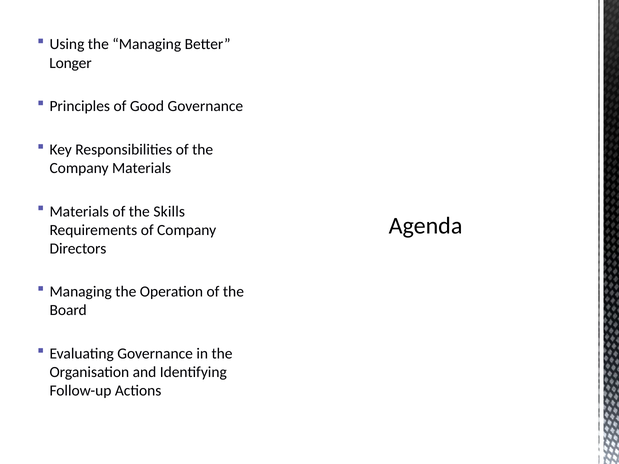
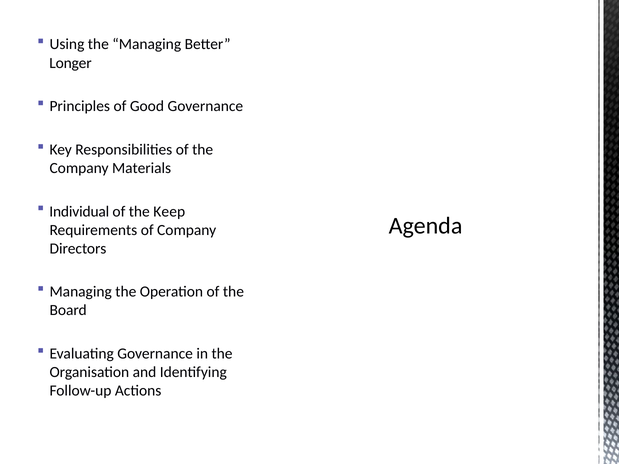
Materials: Materials -> Individual (79, 212)
Skills: Skills -> Keep (169, 212)
